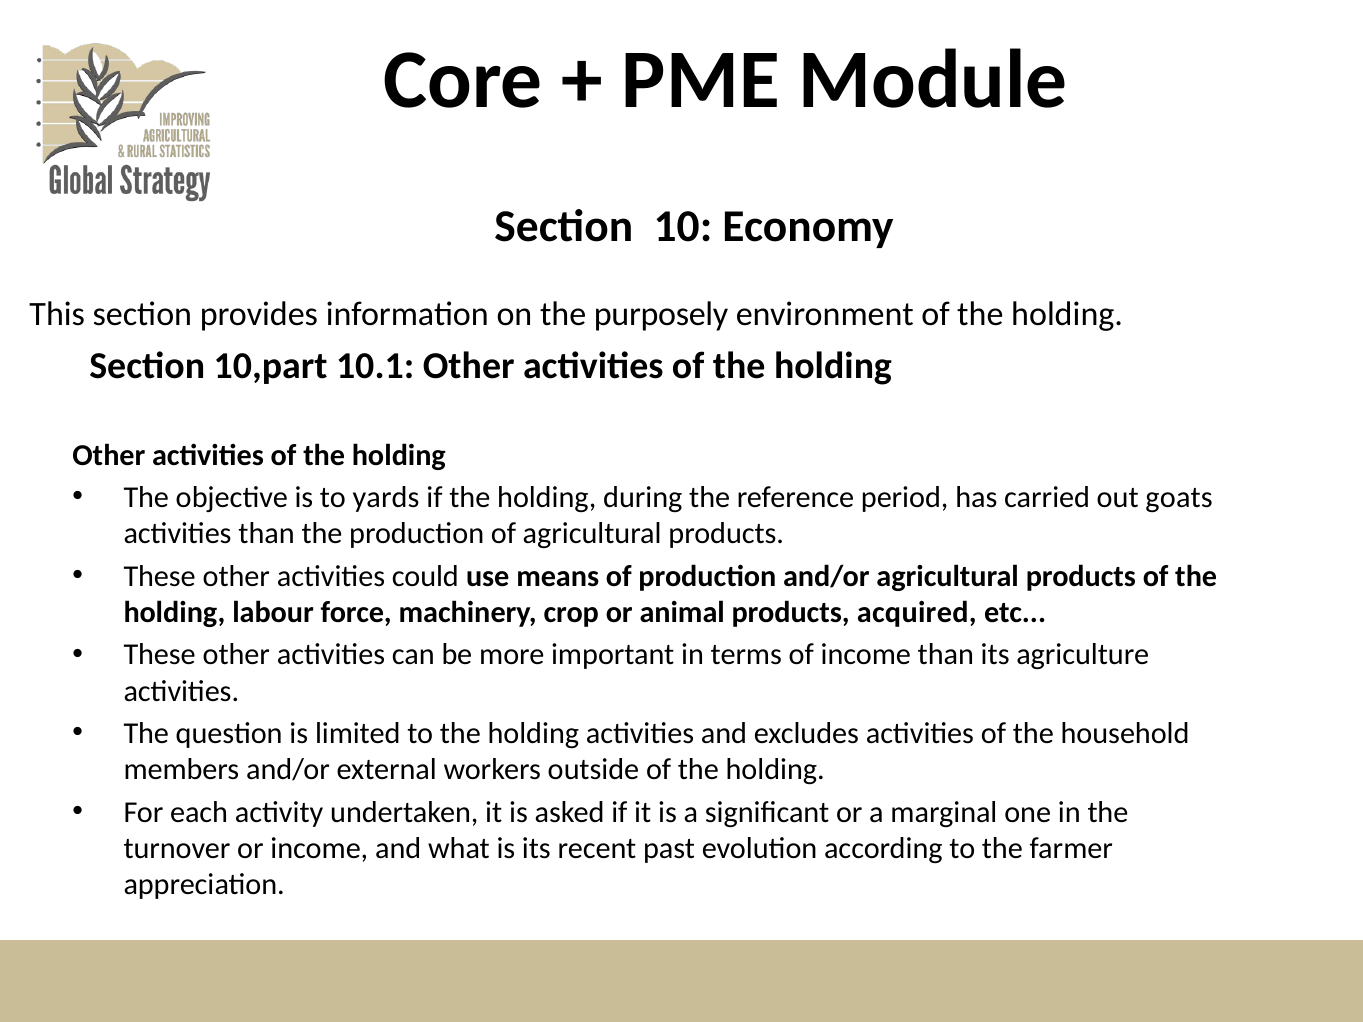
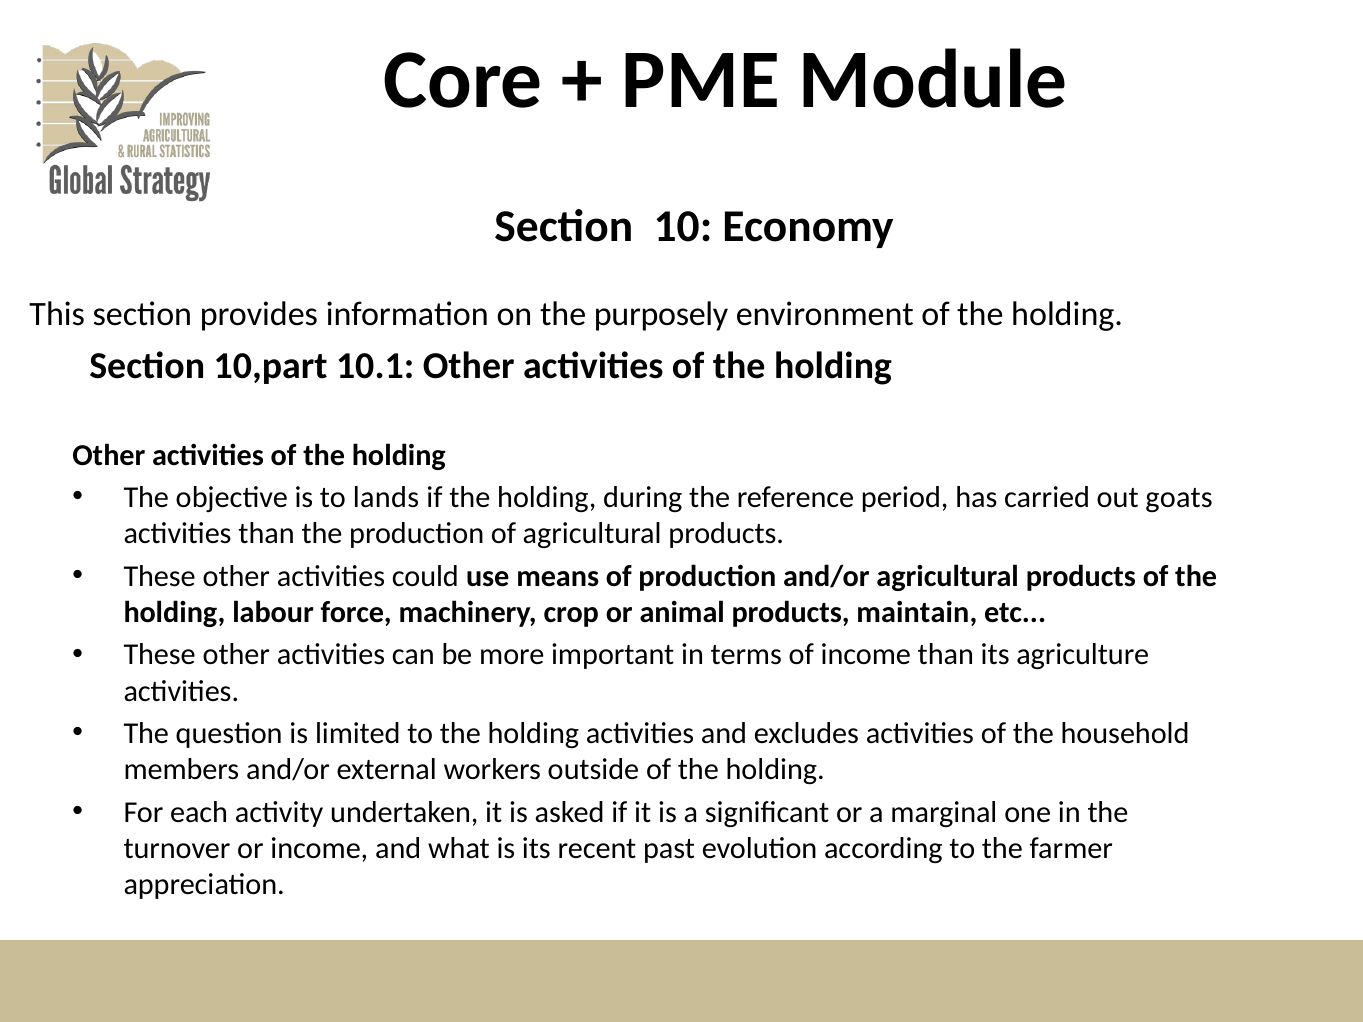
yards: yards -> lands (386, 498)
acquired: acquired -> maintain (917, 613)
